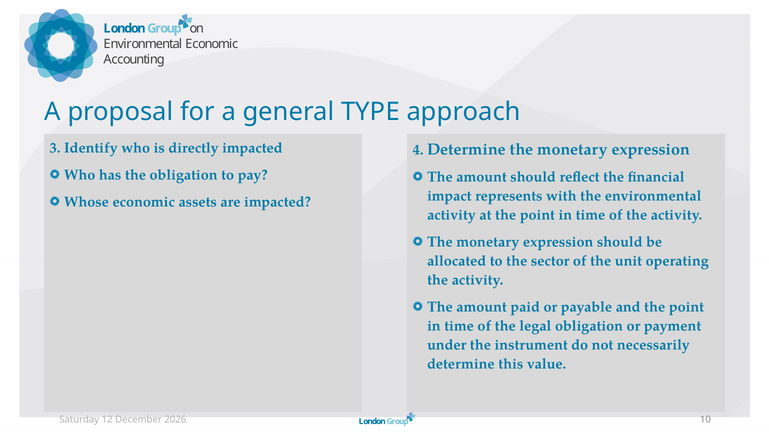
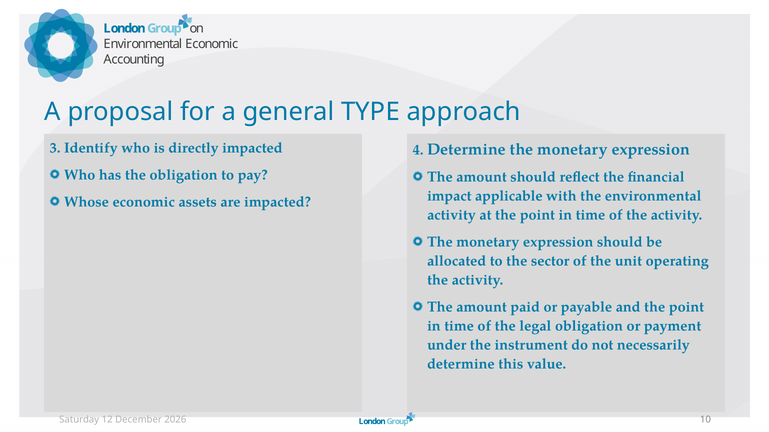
represents: represents -> applicable (509, 196)
